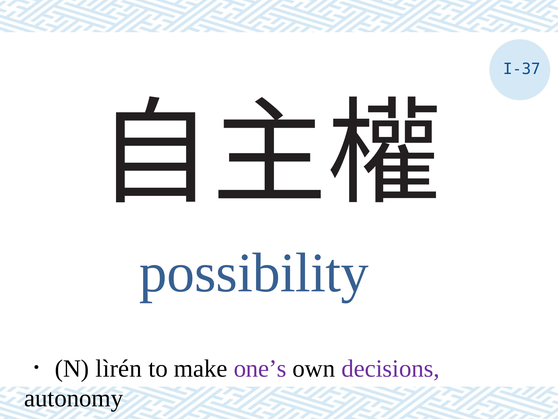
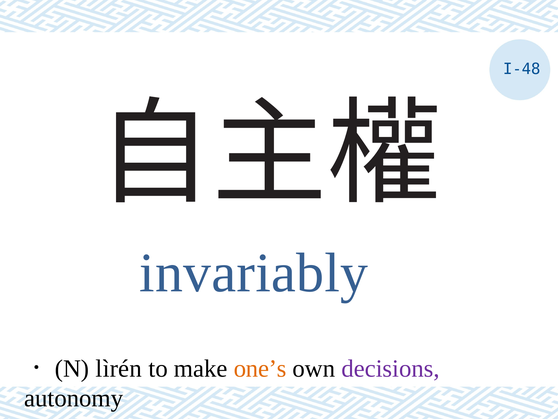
I-37: I-37 -> I-48 (522, 69)
possibility: possibility -> invariably (254, 273)
one’s colour: purple -> orange (260, 368)
